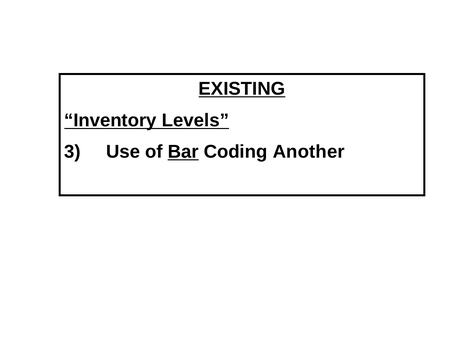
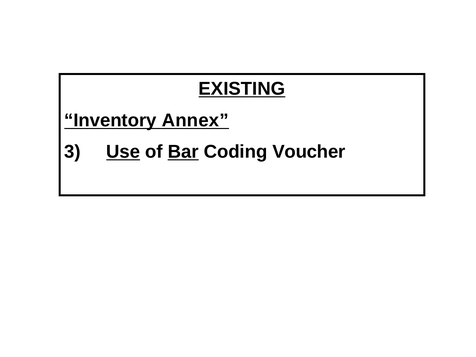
Levels: Levels -> Annex (195, 120)
Use underline: none -> present (123, 152)
Another: Another -> Voucher (309, 152)
